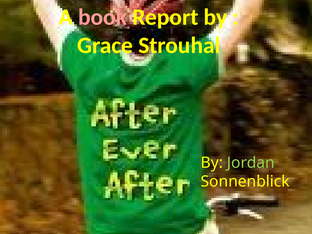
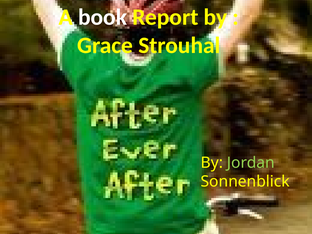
book colour: pink -> white (103, 17)
